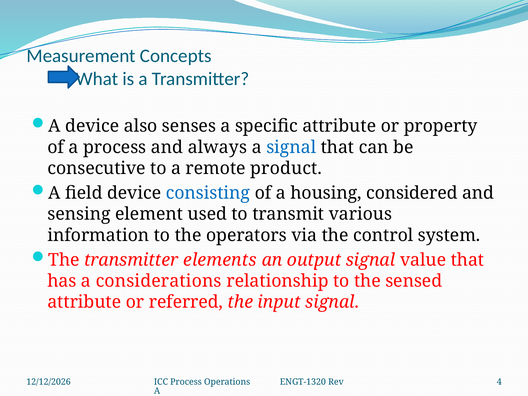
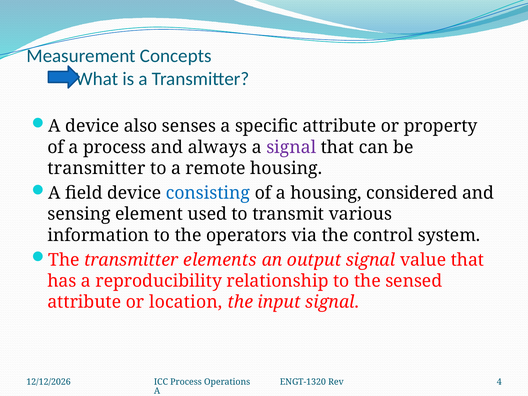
signal colour: blue -> purple (291, 147)
consecutive: consecutive -> transmitter (96, 168)
remote product: product -> housing (286, 168)
considerations: considerations -> reproducibility (159, 281)
referred: referred -> location (186, 302)
